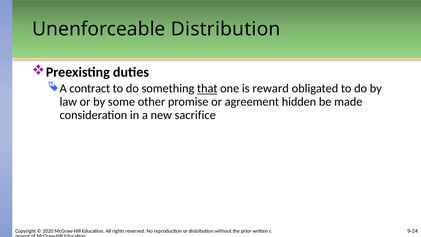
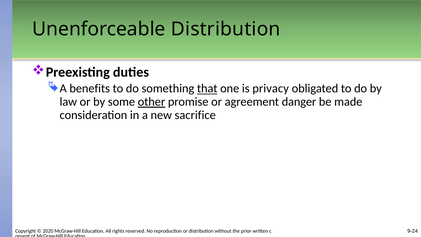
contract: contract -> benefits (90, 89)
reward: reward -> privacy (271, 89)
other underline: none -> present (152, 102)
hidden: hidden -> danger (299, 102)
